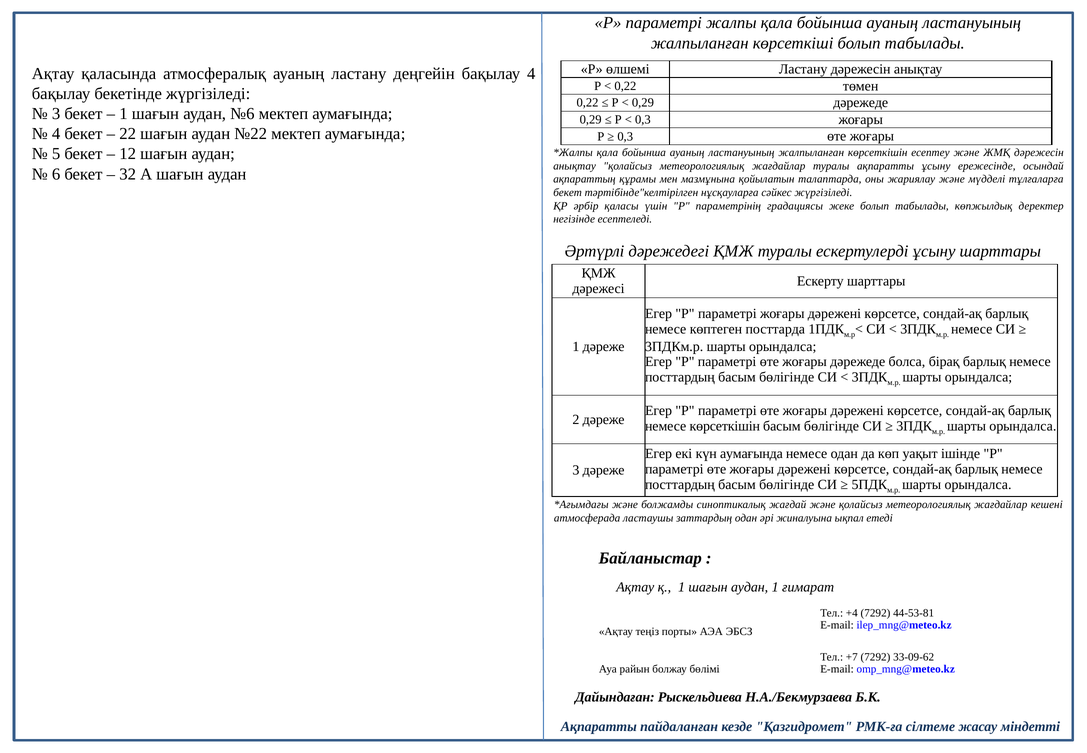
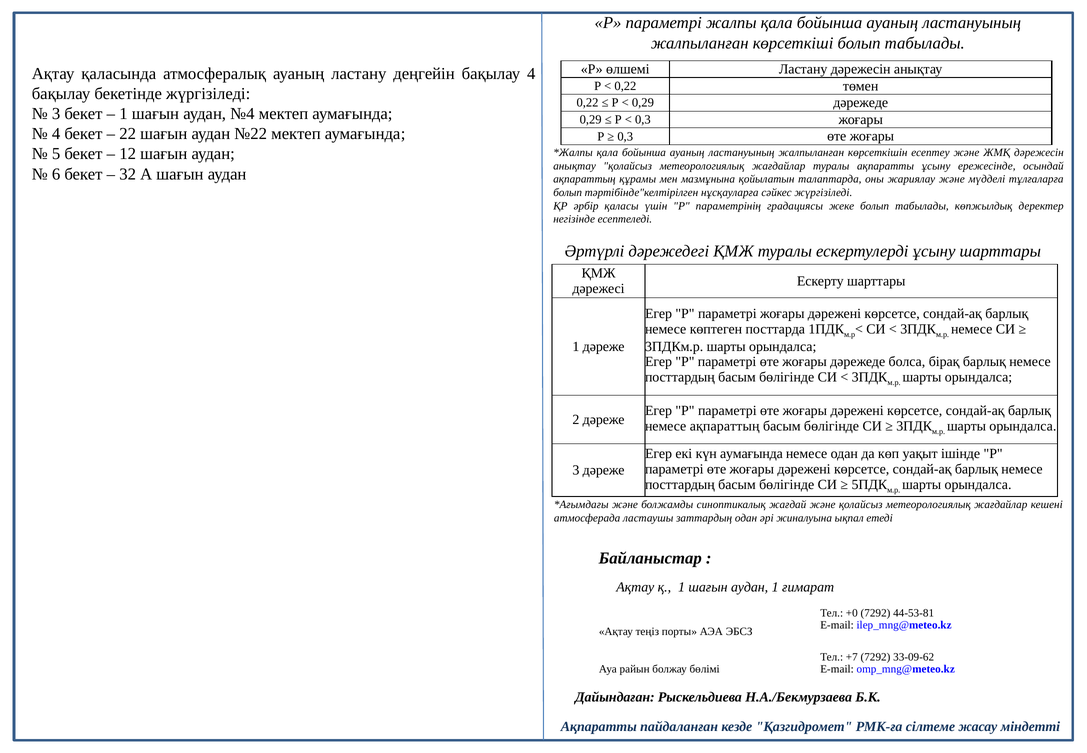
№6: №6 -> №4 (242, 114)
бекет: бекет -> болып (568, 192)
немесе көрсеткішін: көрсеткішін -> ақпараттың (725, 426)
+4: +4 -> +0 (852, 612)
